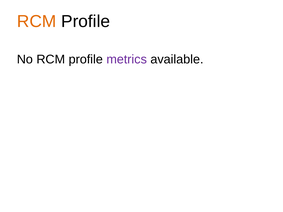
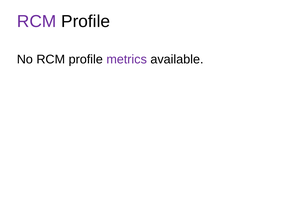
RCM colour: orange -> purple (37, 21)
